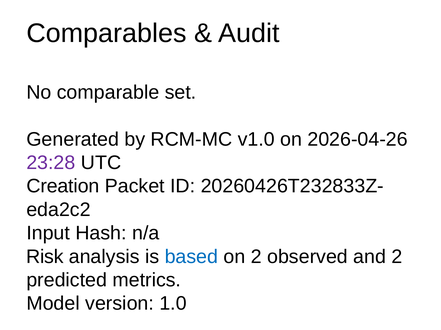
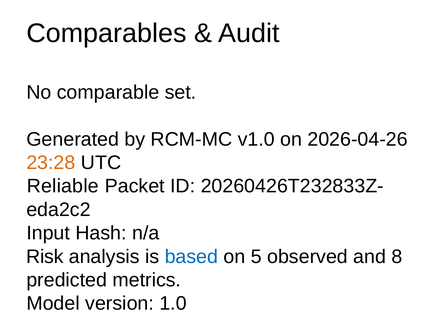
23:28 colour: purple -> orange (51, 163)
Creation: Creation -> Reliable (63, 187)
on 2: 2 -> 5 (256, 257)
and 2: 2 -> 8 (397, 257)
